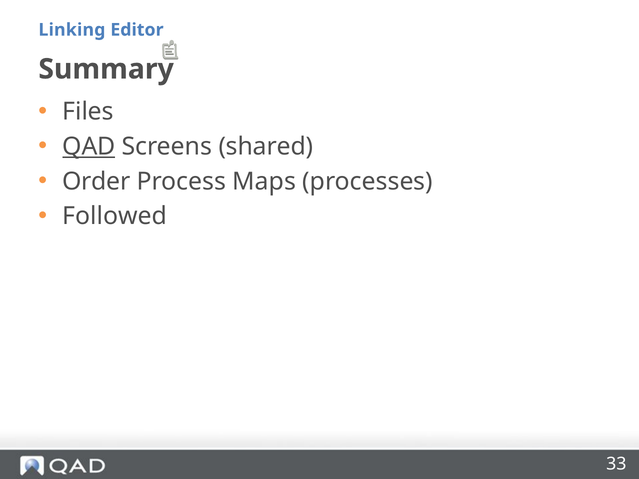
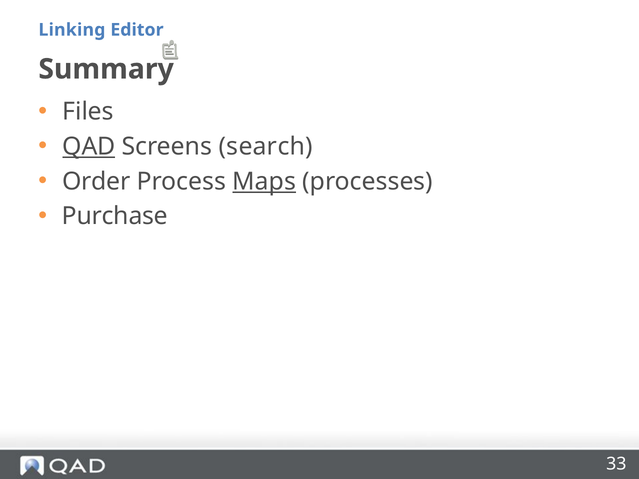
shared: shared -> search (266, 147)
Maps underline: none -> present (264, 181)
Followed: Followed -> Purchase (115, 216)
